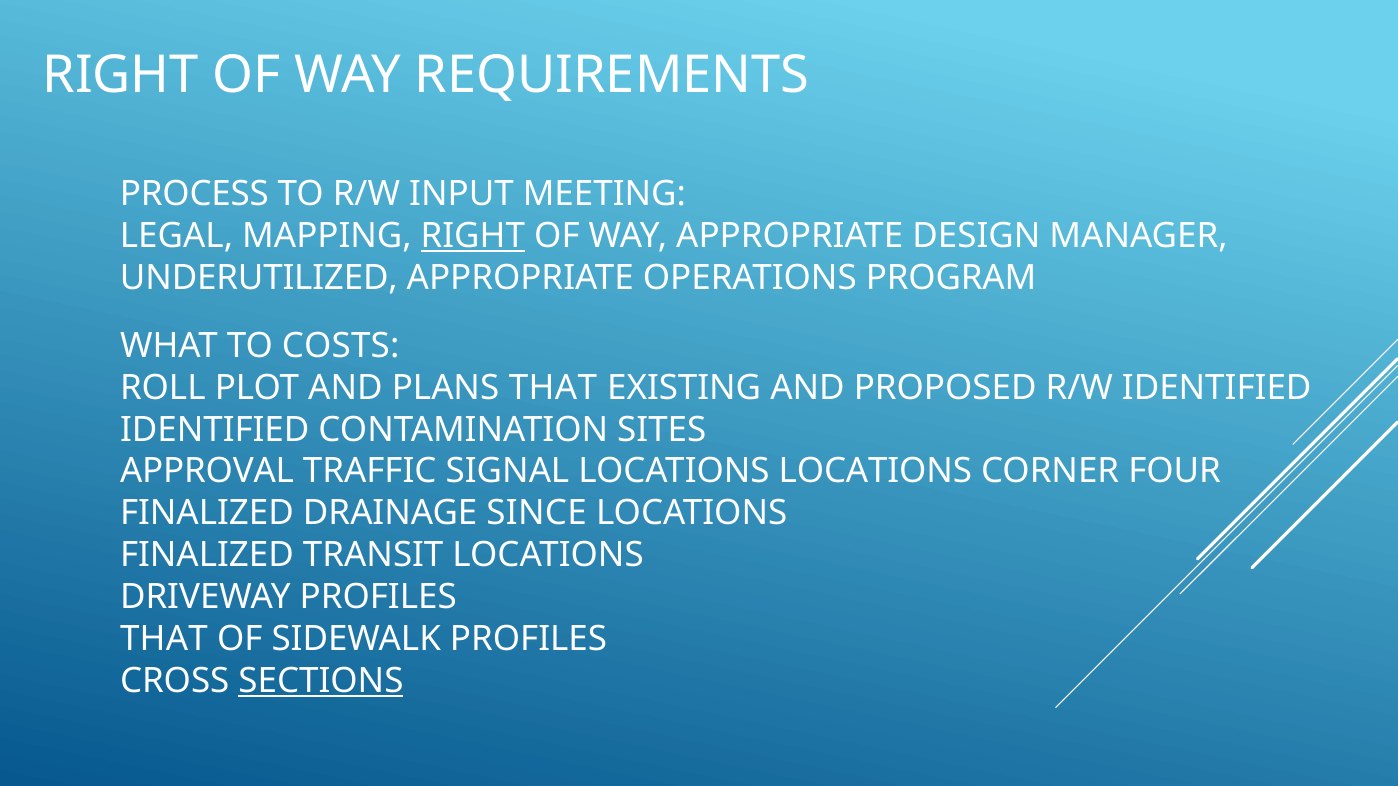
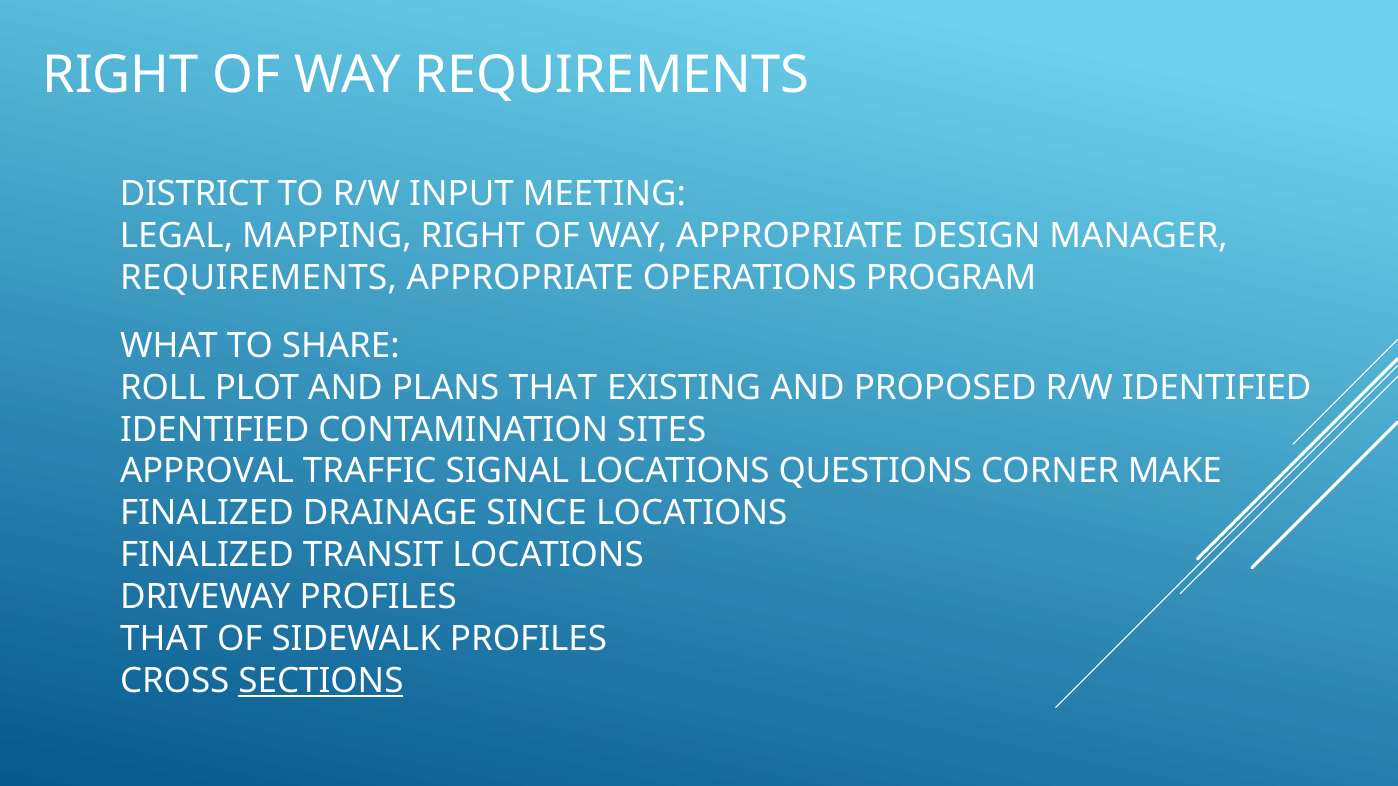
PROCESS: PROCESS -> DISTRICT (194, 194)
RIGHT underline: present -> none (473, 236)
UNDERUTILIZED: UNDERUTILIZED -> REQUIREMENTS (259, 278)
COSTS: COSTS -> SHARE (341, 346)
LOCATIONS LOCATIONS: LOCATIONS -> QUESTIONS (875, 472)
FOUR: FOUR -> MAKE (1175, 472)
